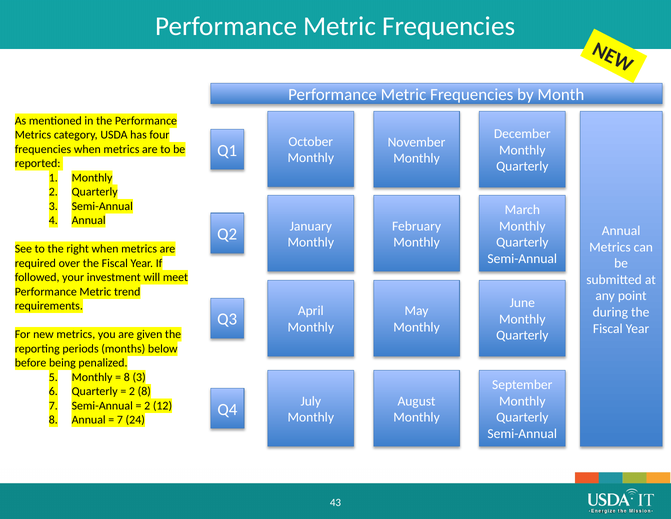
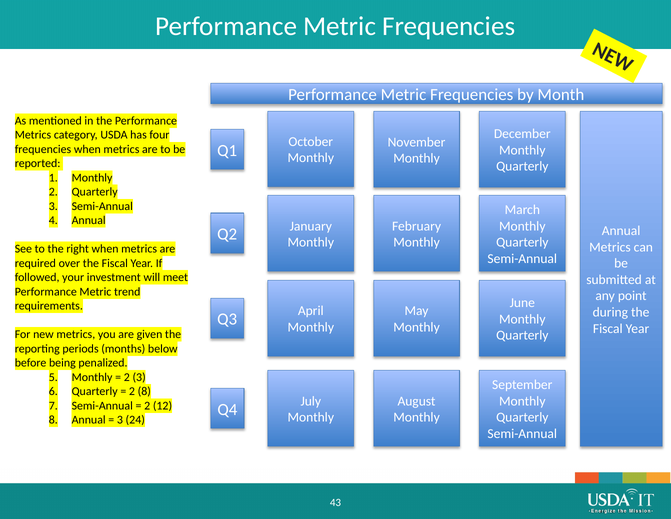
8: 8 -> 2 (127, 377)
7: 7 -> 3 (120, 420)
